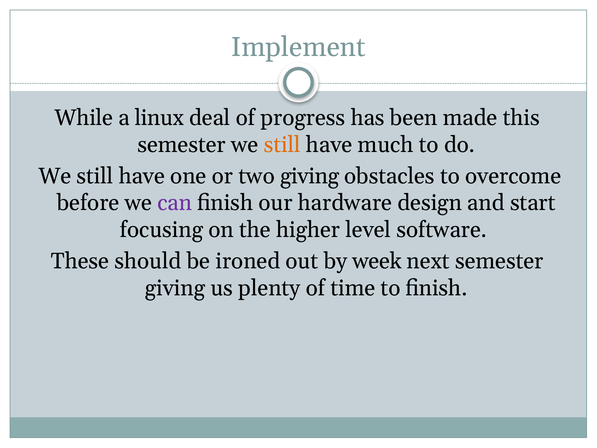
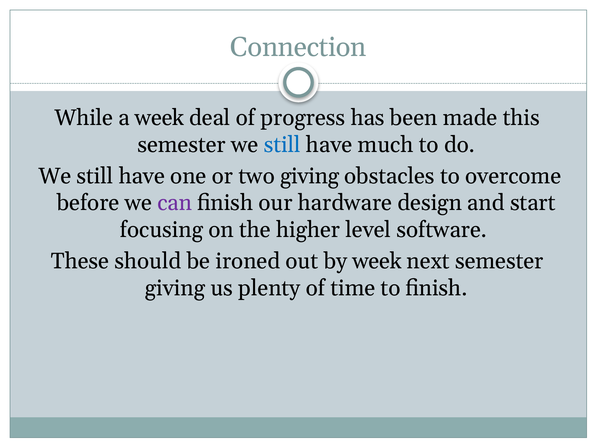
Implement: Implement -> Connection (298, 47)
a linux: linux -> week (160, 118)
still colour: orange -> blue (282, 145)
